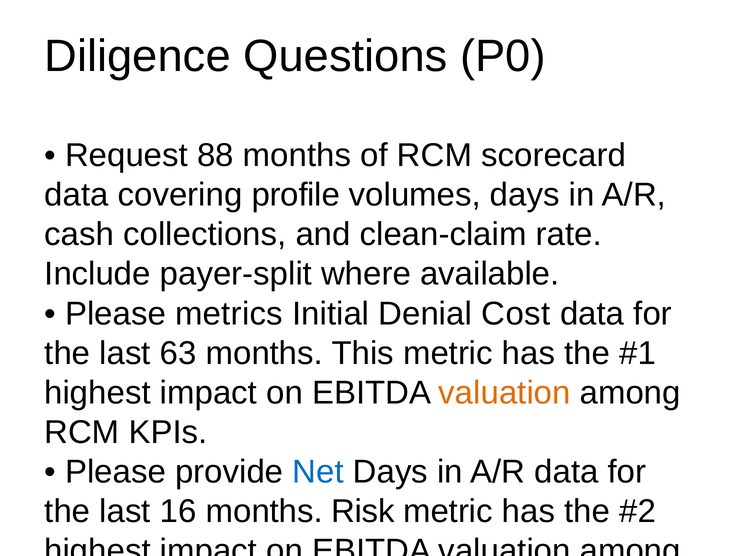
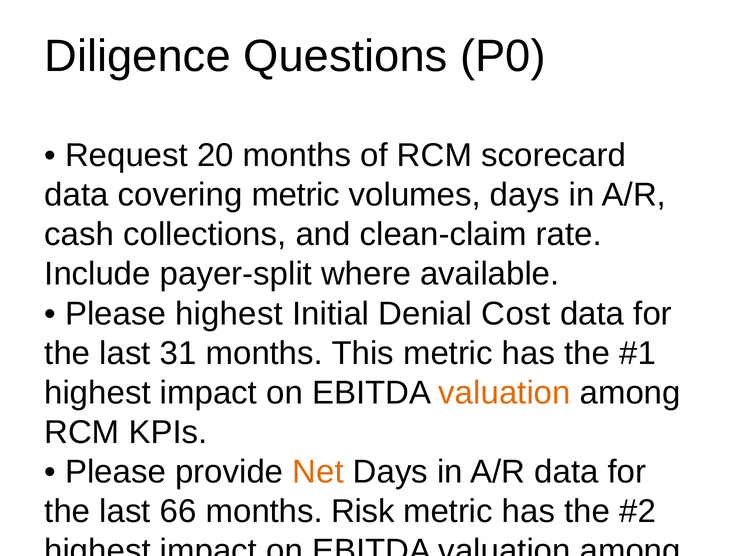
88: 88 -> 20 (215, 156)
covering profile: profile -> metric (296, 195)
Please metrics: metrics -> highest (229, 314)
63: 63 -> 31 (178, 354)
Net colour: blue -> orange (318, 472)
16: 16 -> 66 (178, 512)
